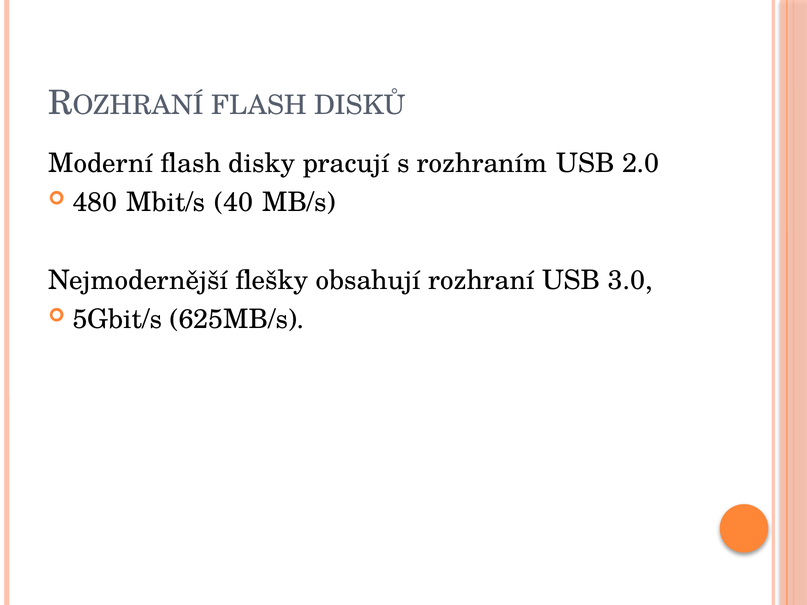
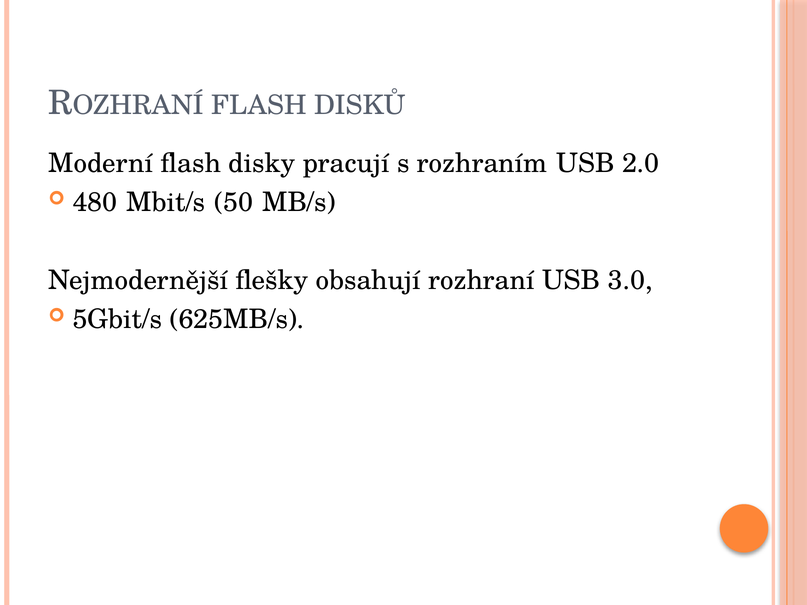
40: 40 -> 50 (234, 202)
